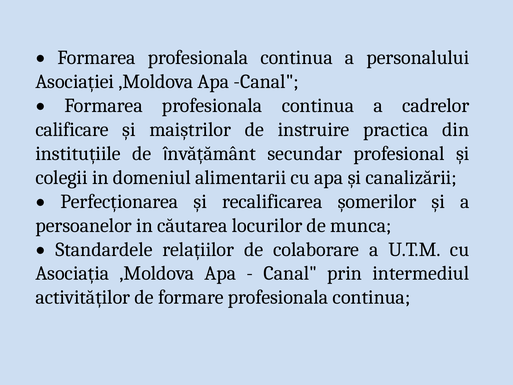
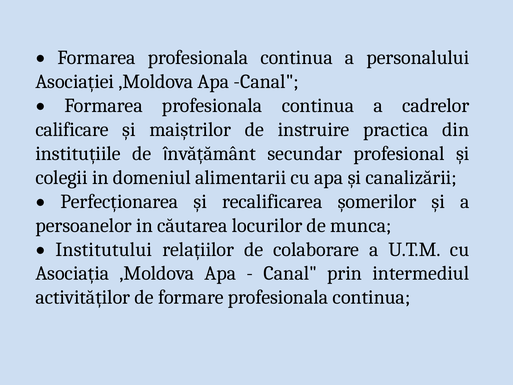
Standardele: Standardele -> Institutului (104, 249)
